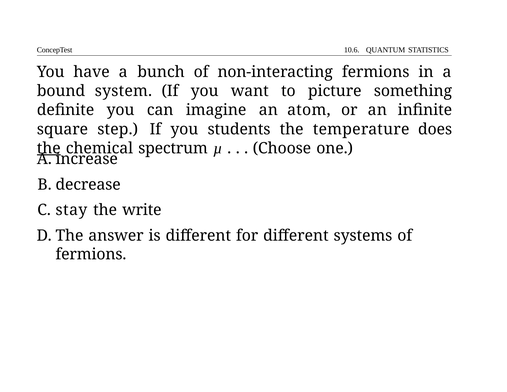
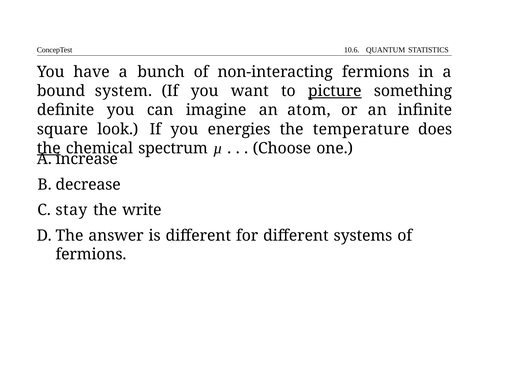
picture underline: none -> present (335, 91)
step: step -> look (118, 129)
students: students -> energies (239, 129)
